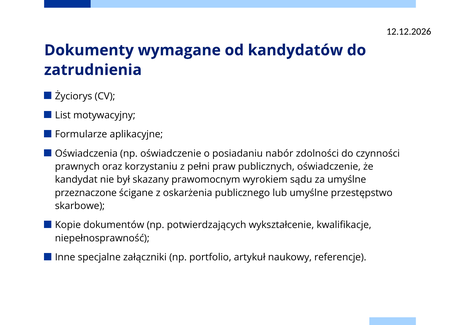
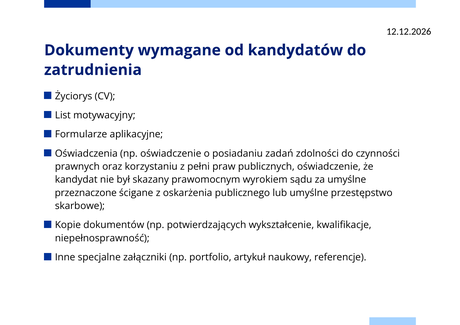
nabór: nabór -> zadań (279, 154)
